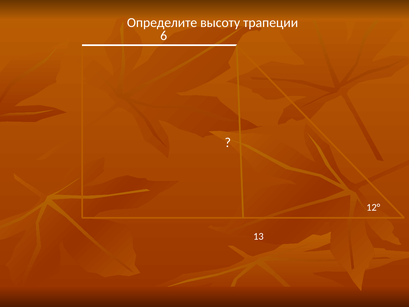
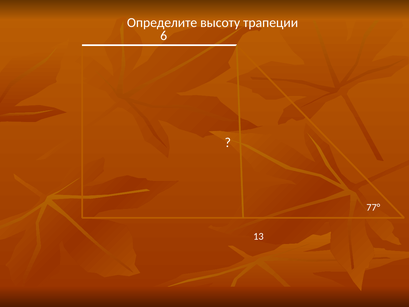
12°: 12° -> 77° (373, 207)
